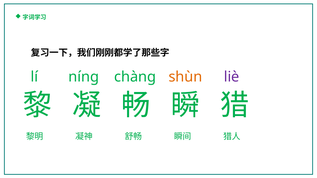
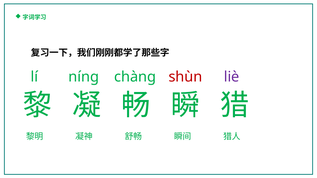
shùn colour: orange -> red (185, 77)
